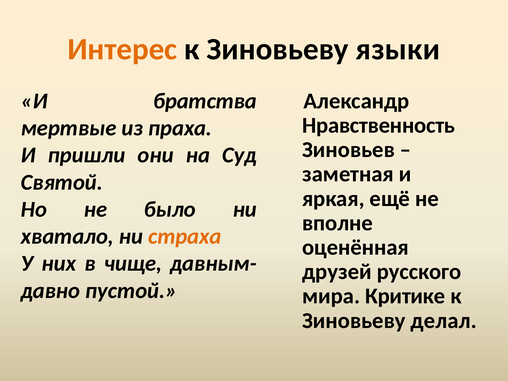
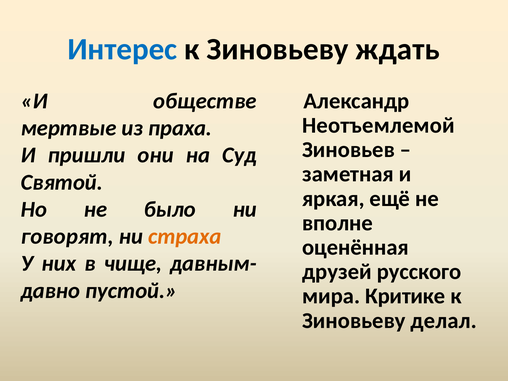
Интерес colour: orange -> blue (122, 49)
языки: языки -> ждать (398, 49)
братства: братства -> обществе (205, 101)
Нравственность: Нравственность -> Неотъемлемой (378, 125)
хватало: хватало -> говорят (67, 236)
